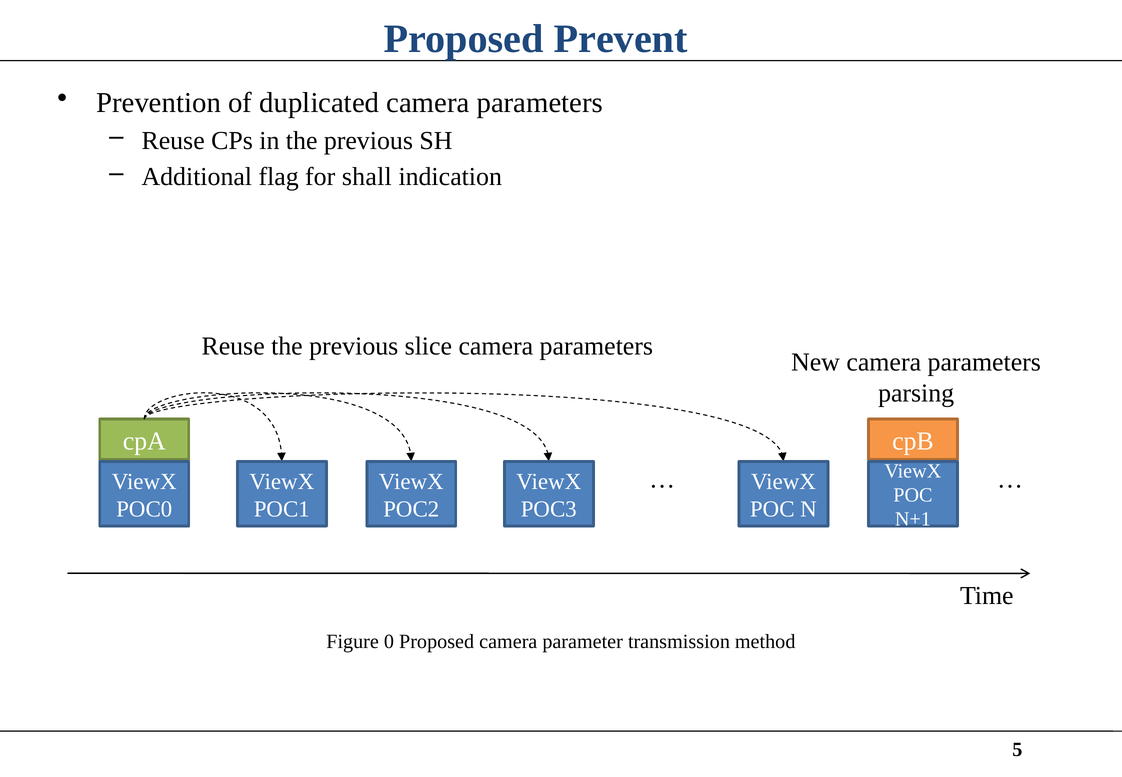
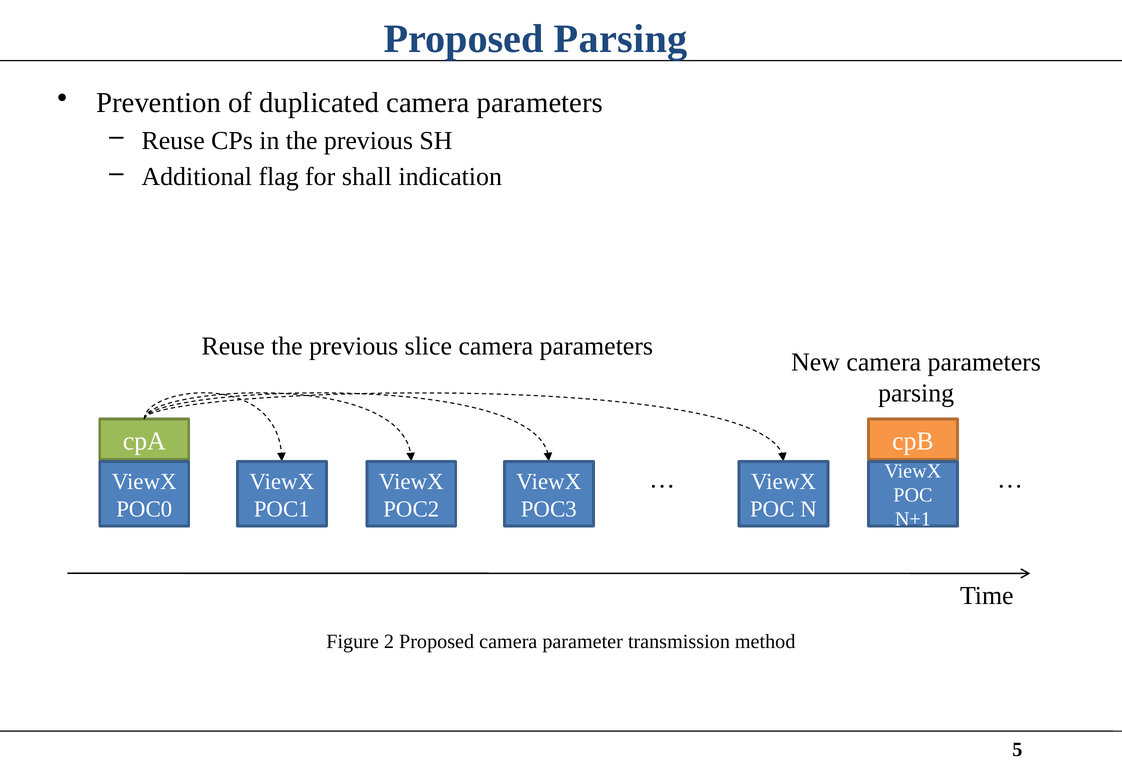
Proposed Prevent: Prevent -> Parsing (621, 39)
0: 0 -> 2 (389, 642)
